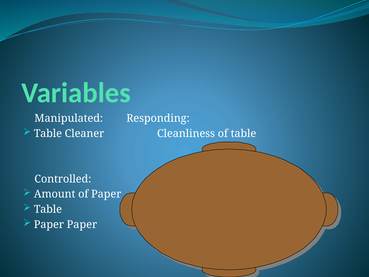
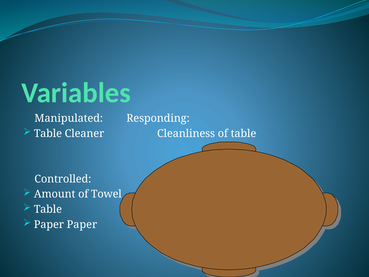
of Paper: Paper -> Towel (106, 194)
